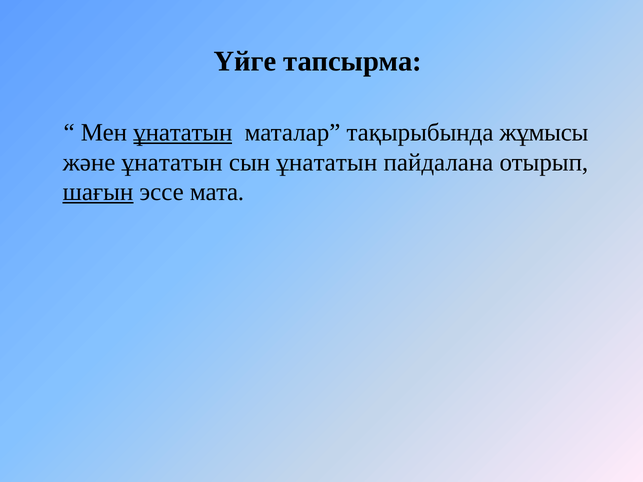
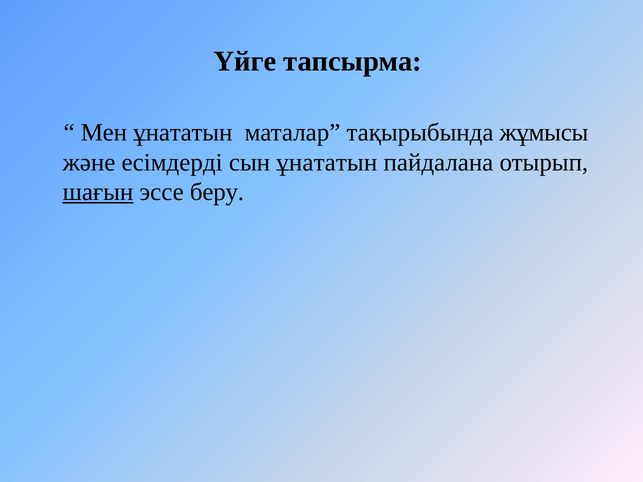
ұнататын underline: present -> none (183, 132)
және ұнататын: ұнататын -> есімдерді (172, 162)
мата: мата -> беру (217, 192)
